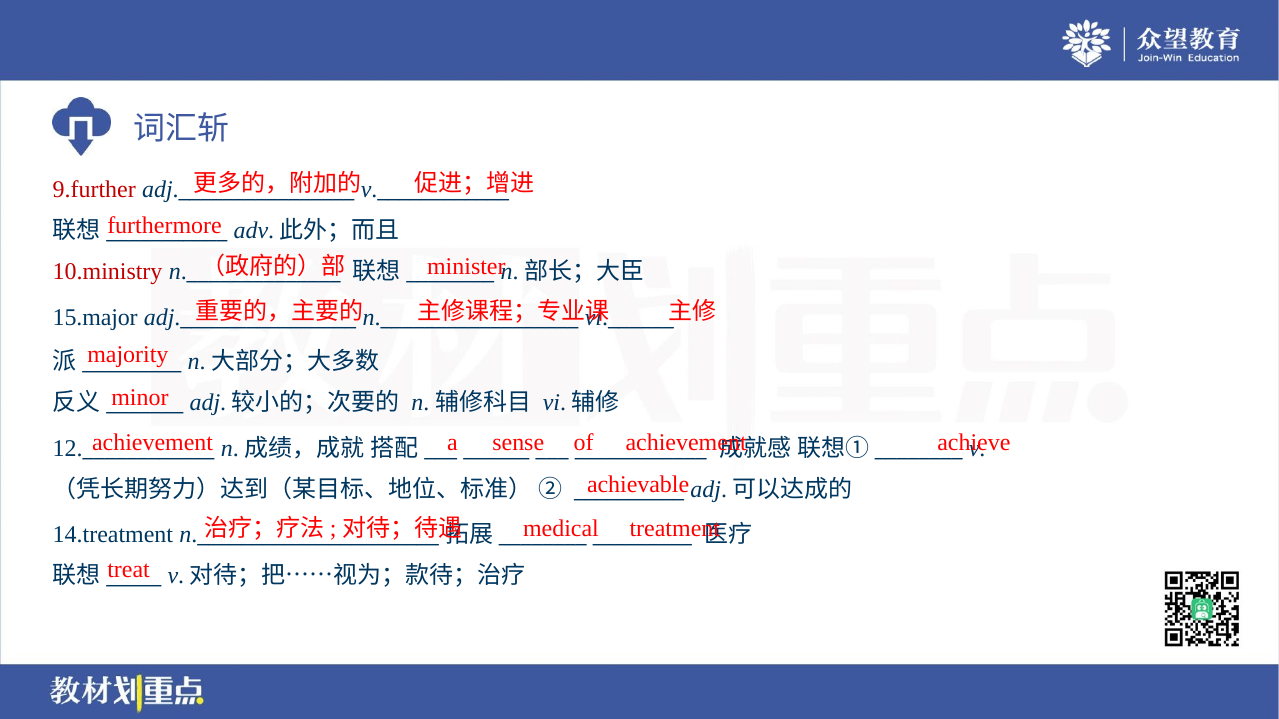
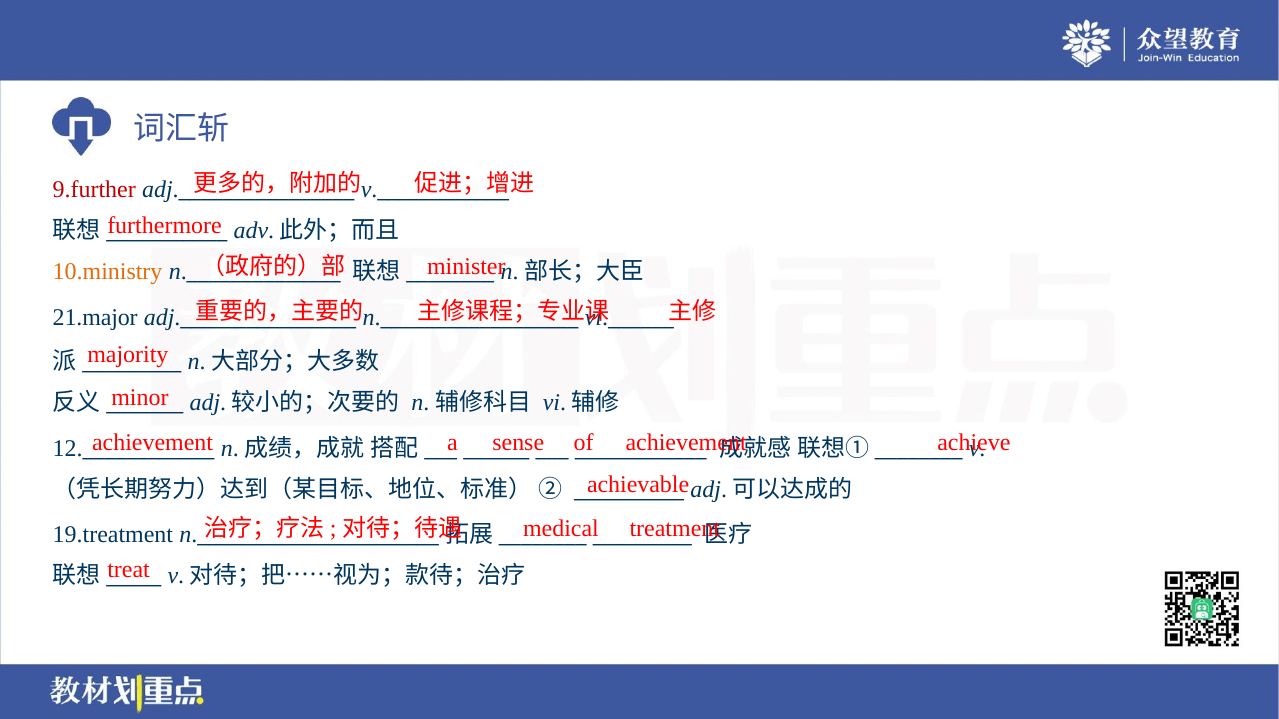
10.ministry colour: red -> orange (108, 272)
15.major: 15.major -> 21.major (95, 318)
14.treatment: 14.treatment -> 19.treatment (113, 534)
